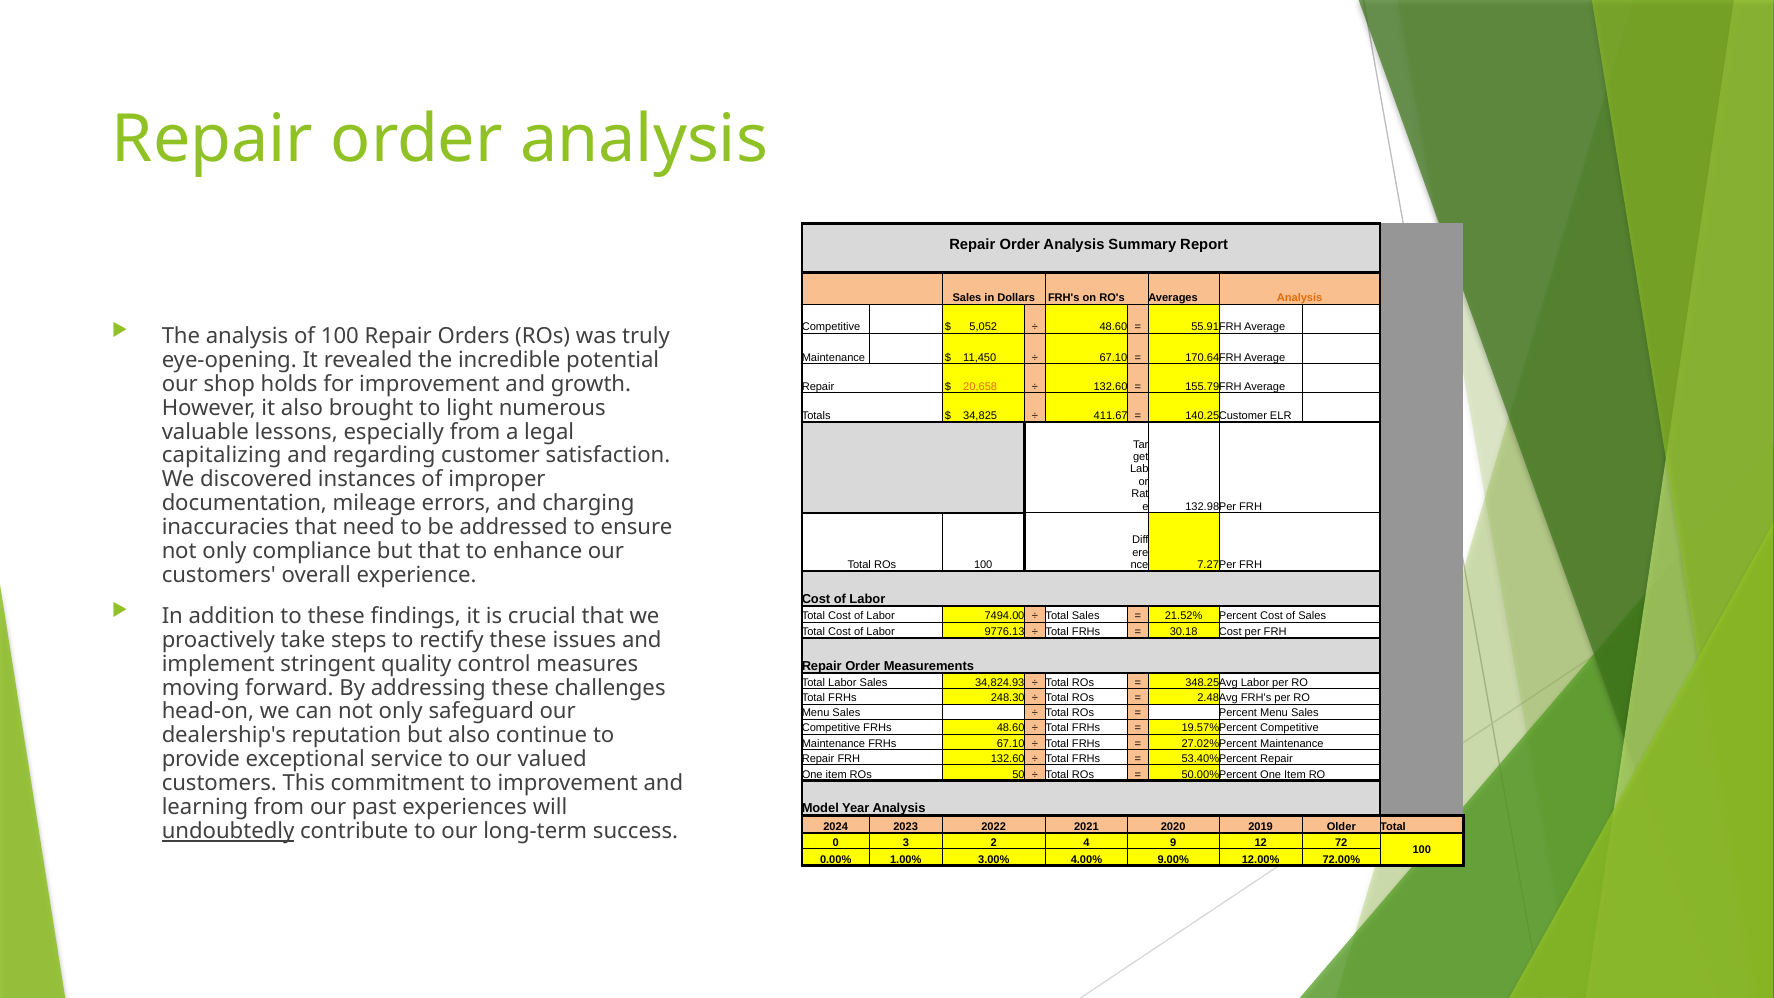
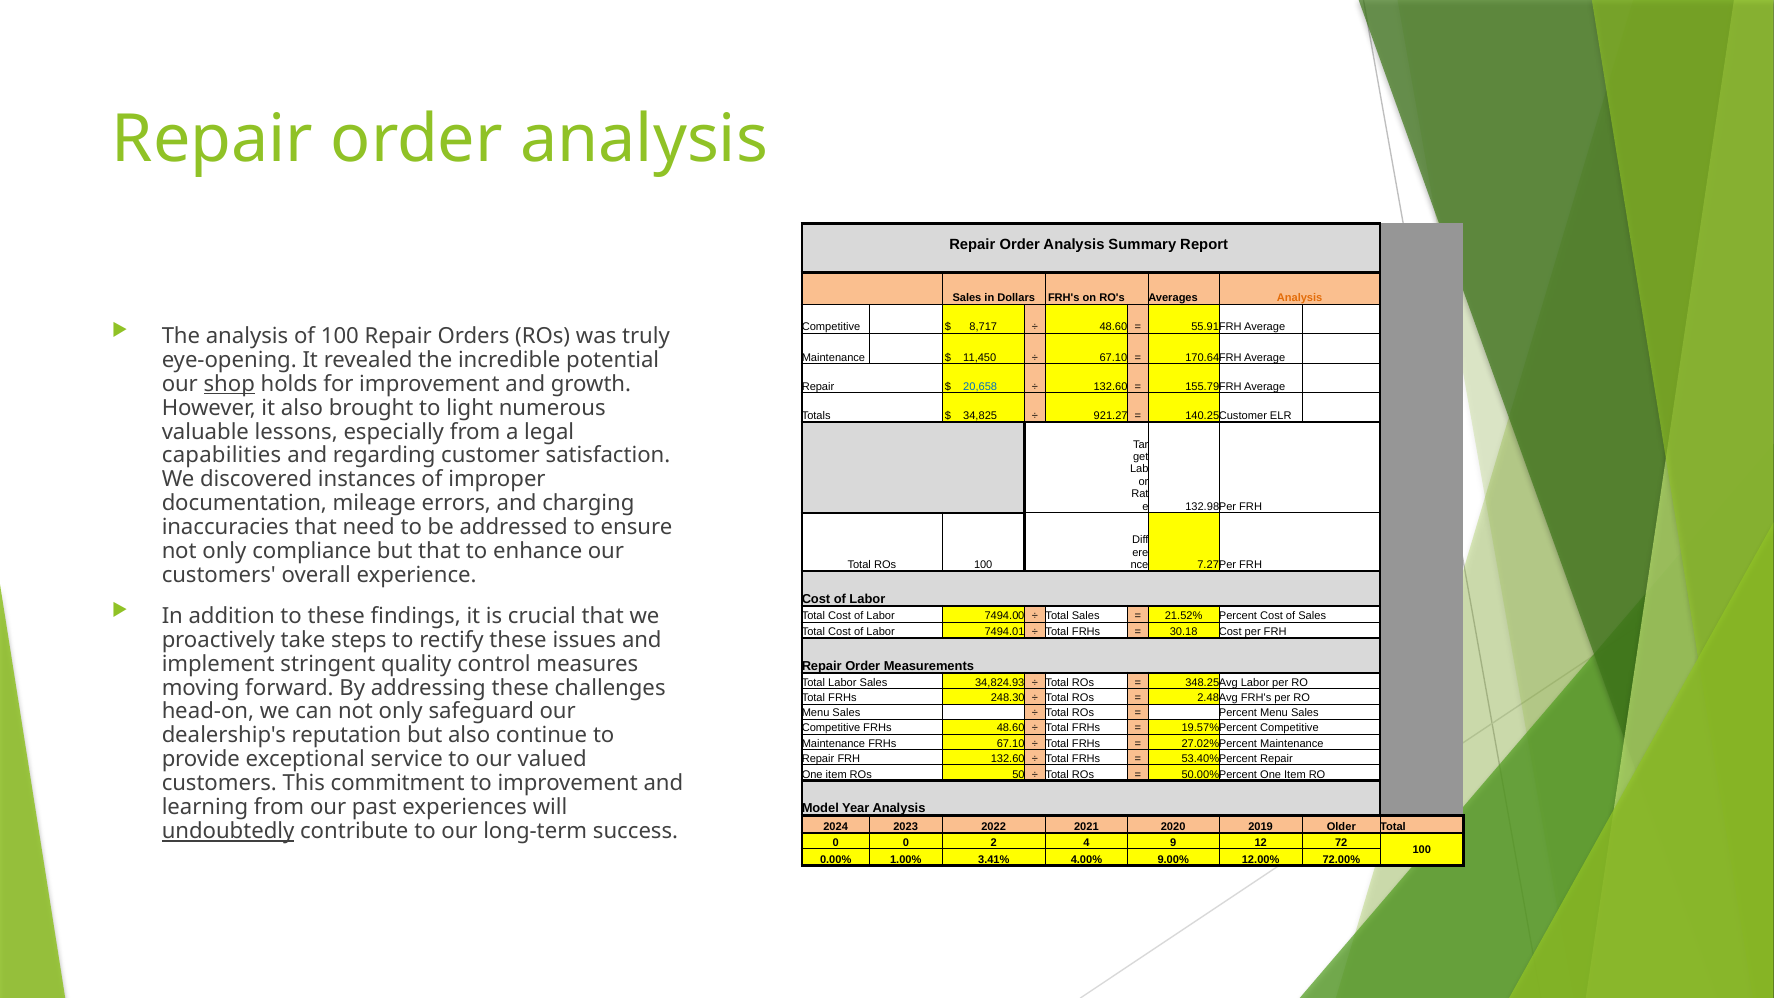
5,052: 5,052 -> 8,717 (983, 327)
shop underline: none -> present (229, 384)
20,658 colour: orange -> blue (980, 387)
411.67: 411.67 -> 921.27 (1111, 416)
capitalizing: capitalizing -> capabilities (222, 456)
9776.13: 9776.13 -> 7494.01 (1005, 632)
0 3: 3 -> 0 (906, 843)
3.00%: 3.00% -> 3.41% (994, 859)
